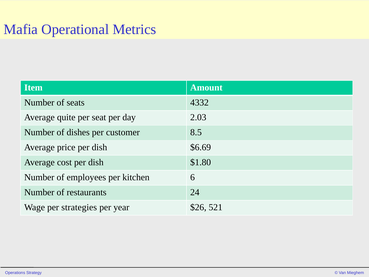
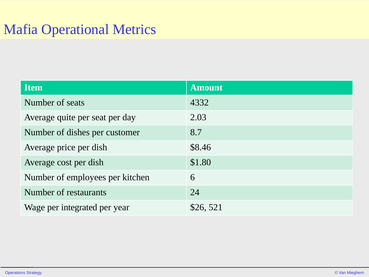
8.5: 8.5 -> 8.7 (196, 132)
$6.69: $6.69 -> $8.46 (201, 147)
strategies: strategies -> integrated (79, 207)
